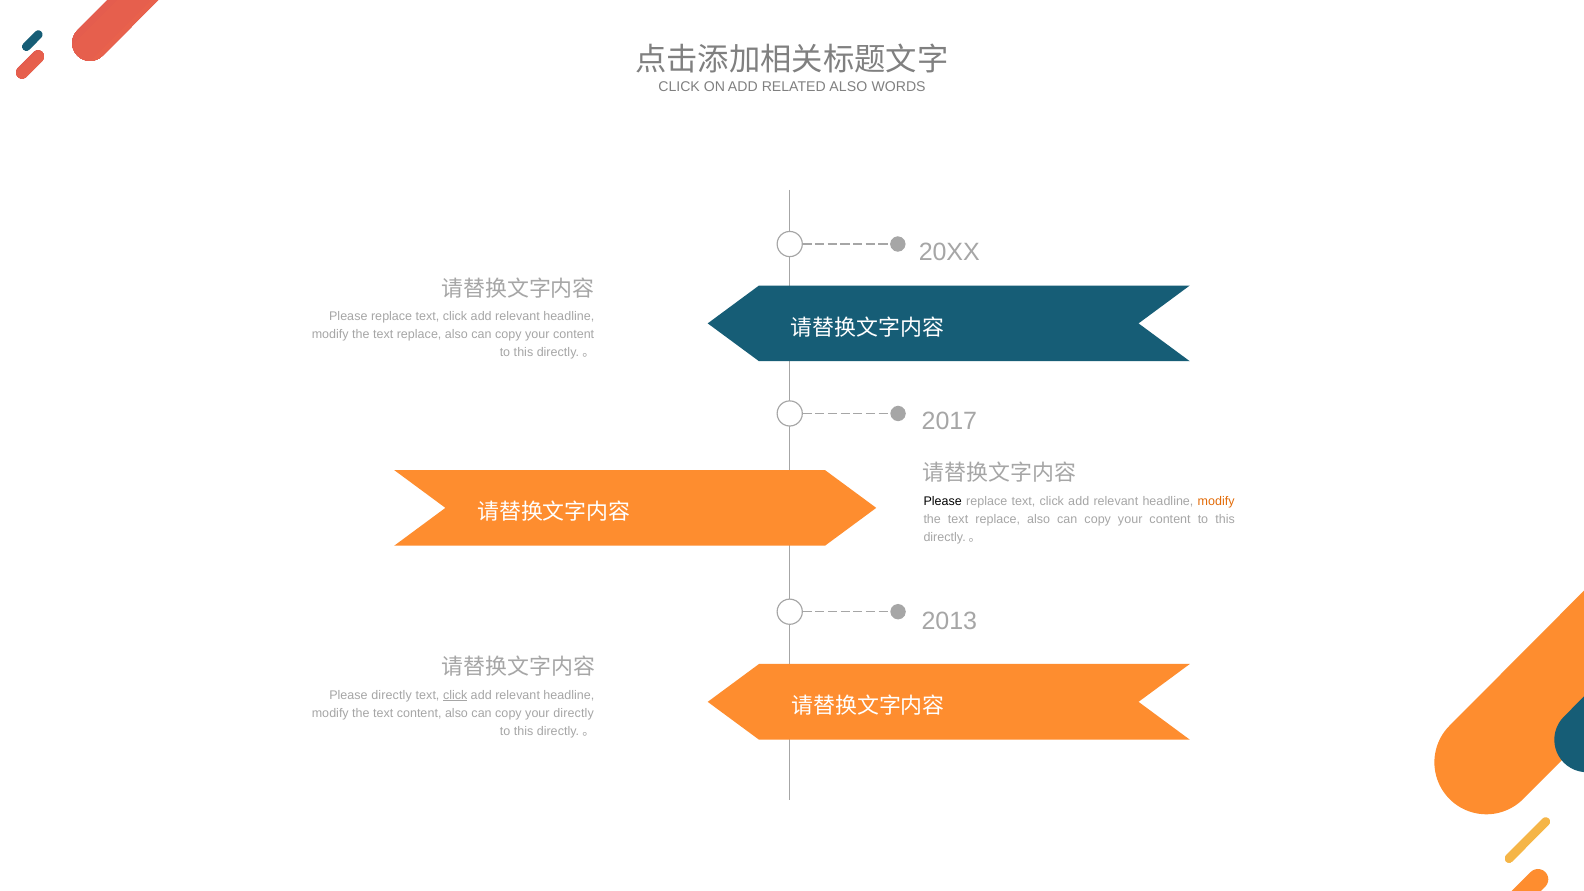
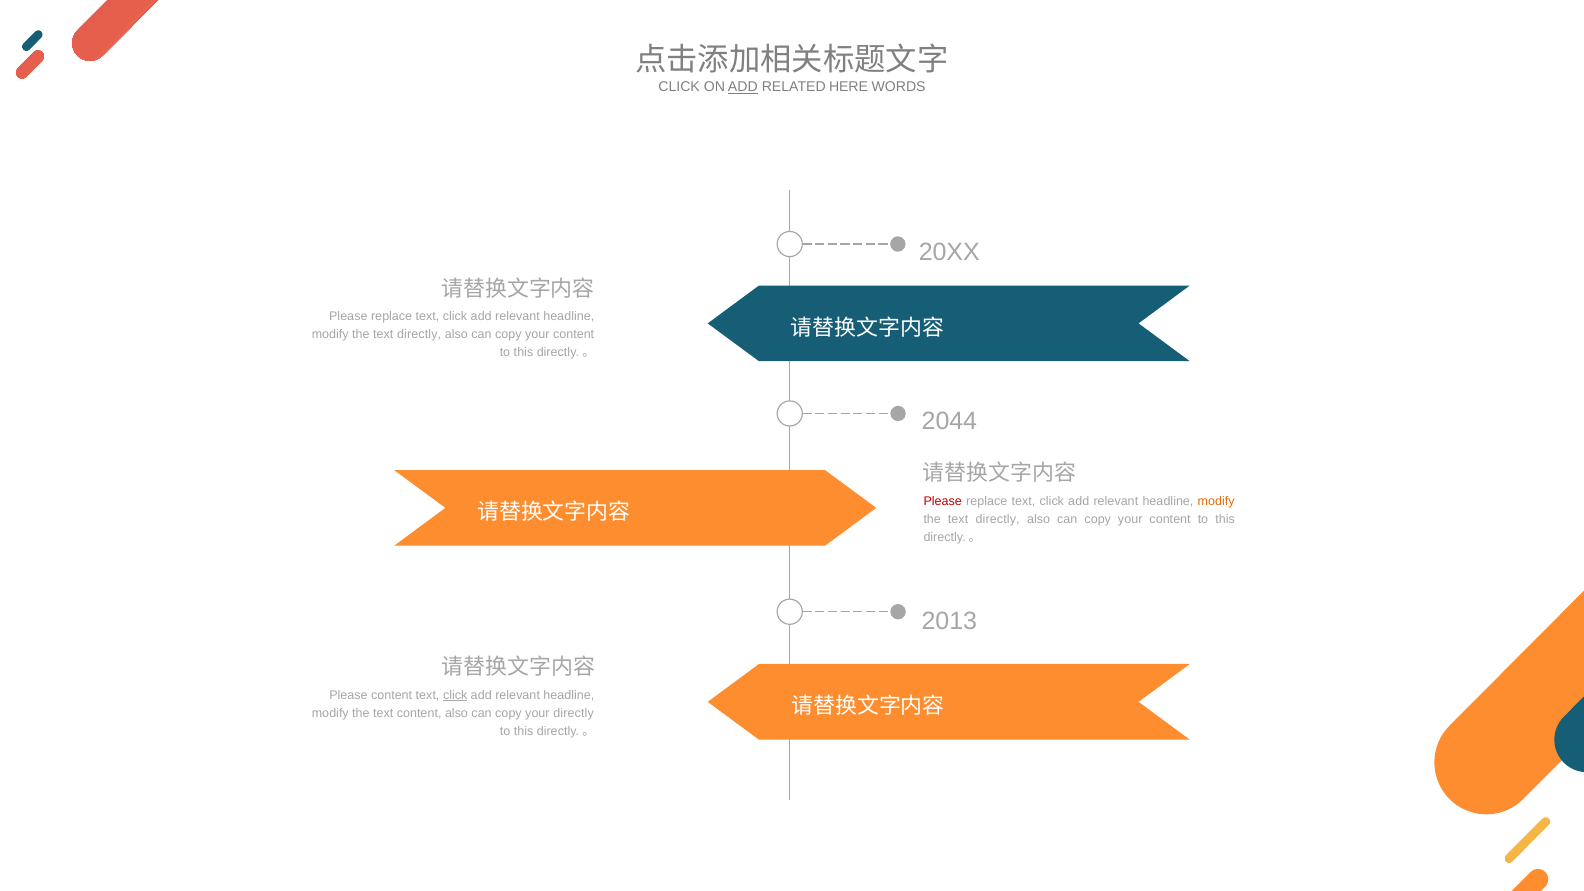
ADD underline: none -> present (743, 87)
RELATED ALSO: ALSO -> HERE (849, 87)
replace: replace -> directly (419, 335)
2017: 2017 -> 2044 (949, 422)
Please colour: black -> red (943, 501)
replace: replace -> directly (998, 519)
Please directly: directly -> content (392, 695)
